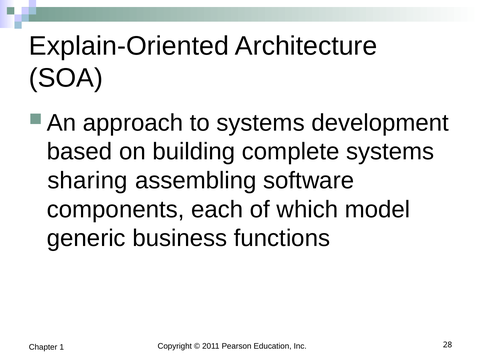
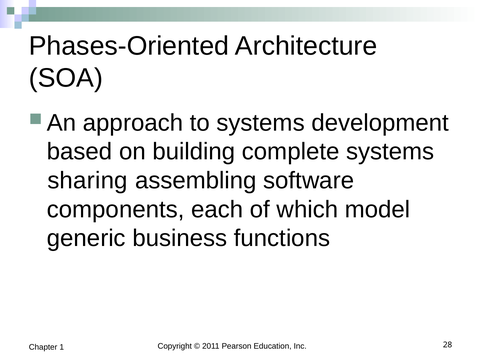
Explain-Oriented: Explain-Oriented -> Phases-Oriented (129, 46)
